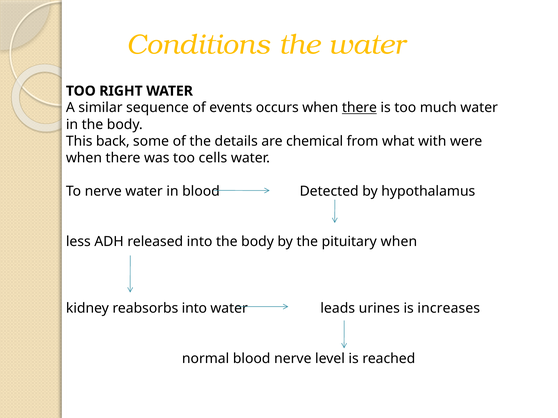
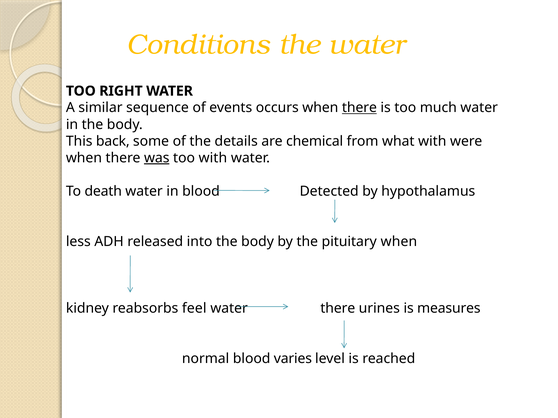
was underline: none -> present (157, 158)
too cells: cells -> with (213, 158)
To nerve: nerve -> death (103, 192)
reabsorbs into: into -> feel (194, 309)
water leads: leads -> there (338, 309)
increases: increases -> measures (449, 309)
blood nerve: nerve -> varies (293, 359)
